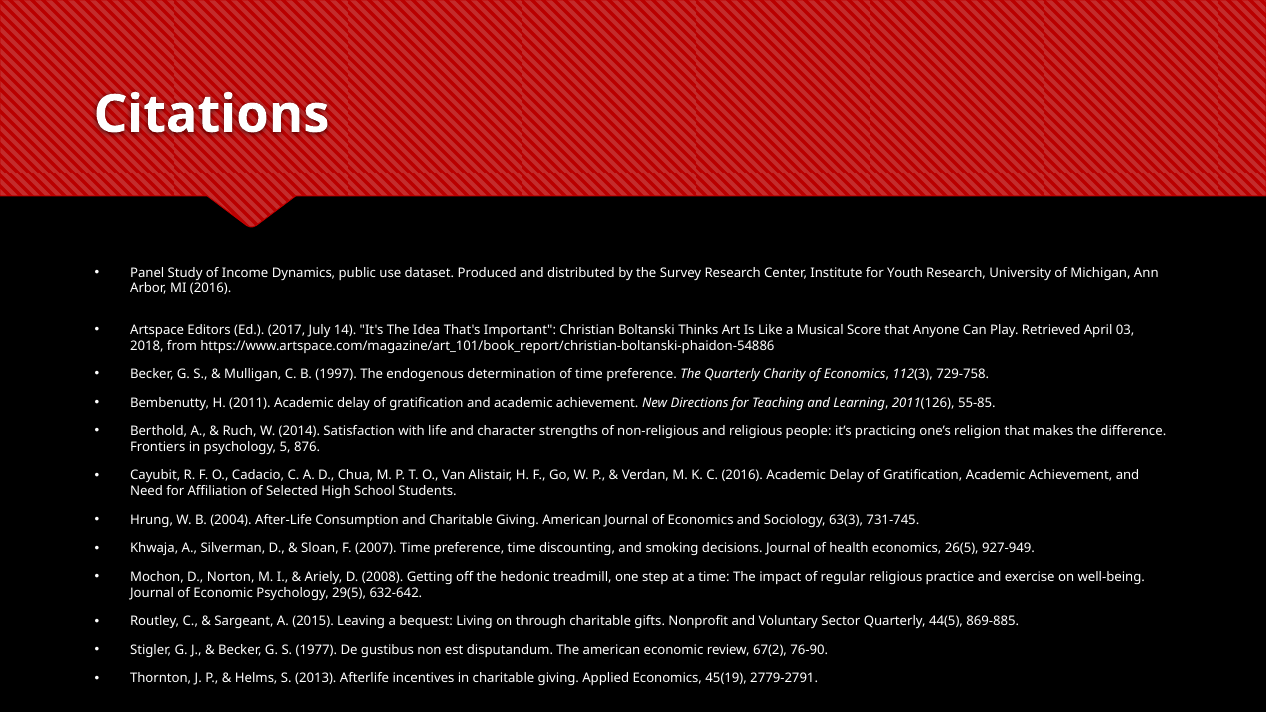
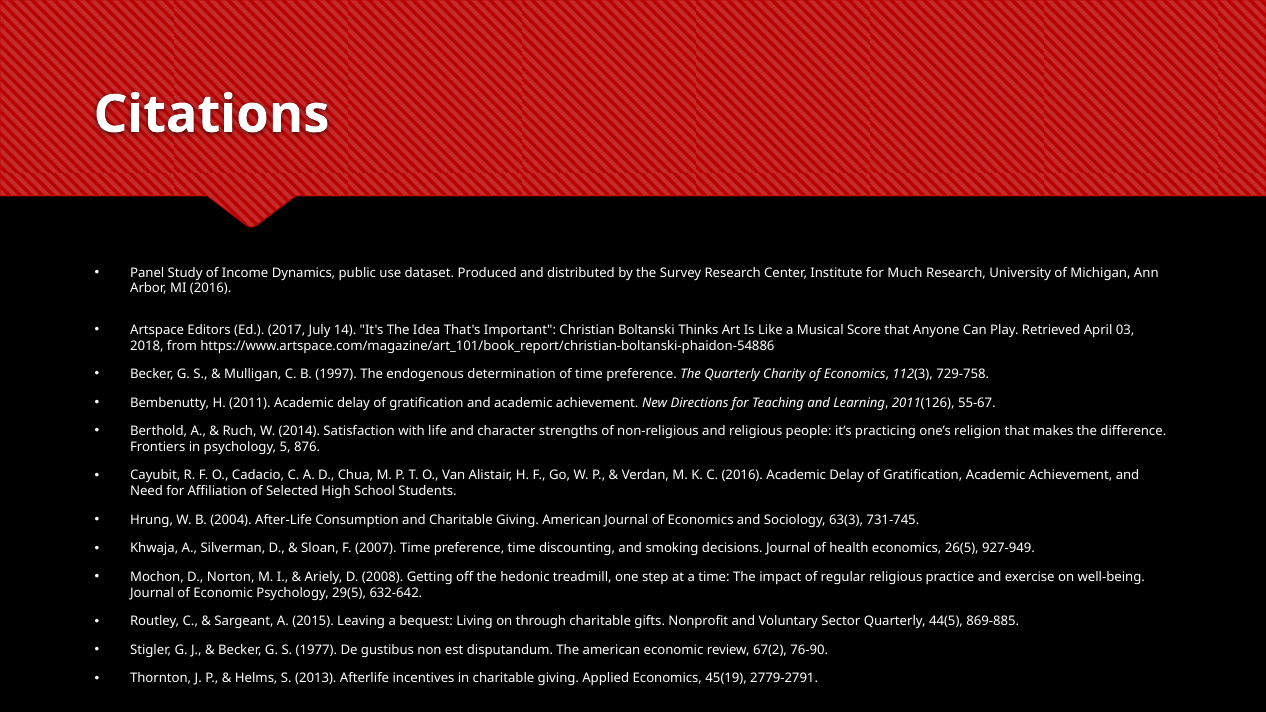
Youth: Youth -> Much (905, 273)
55-85: 55-85 -> 55-67 (977, 403)
